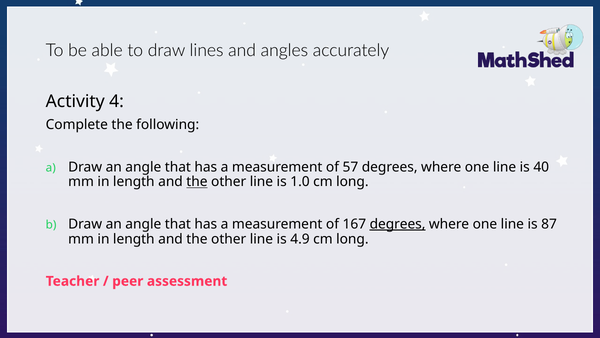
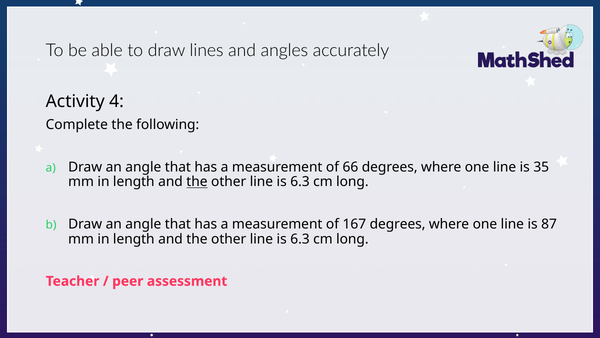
57: 57 -> 66 (350, 167)
40: 40 -> 35 (541, 167)
1.0: 1.0 -> 6.3 (300, 182)
degrees underline: present -> none (398, 224)
4.9: 4.9 -> 6.3 (300, 239)
